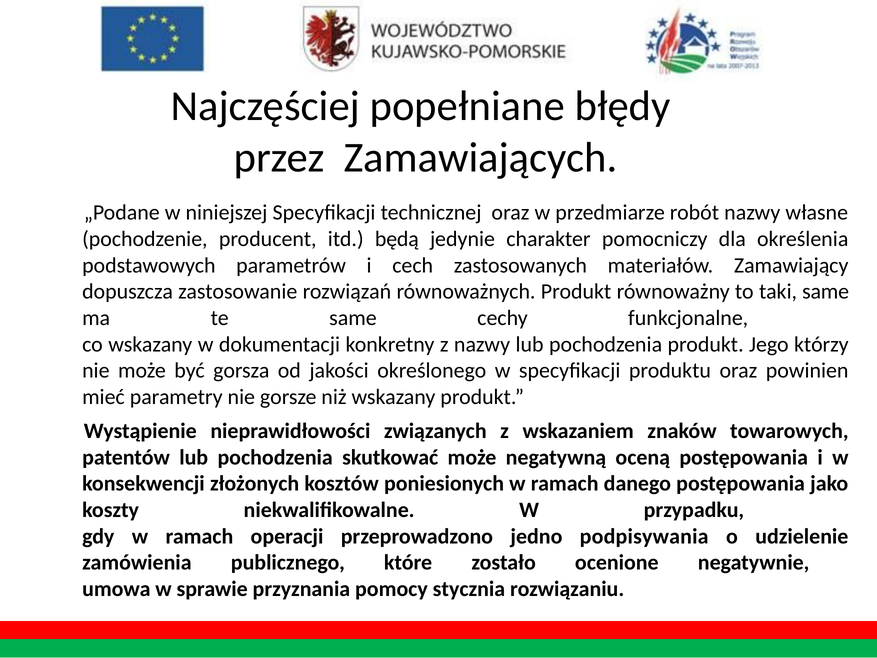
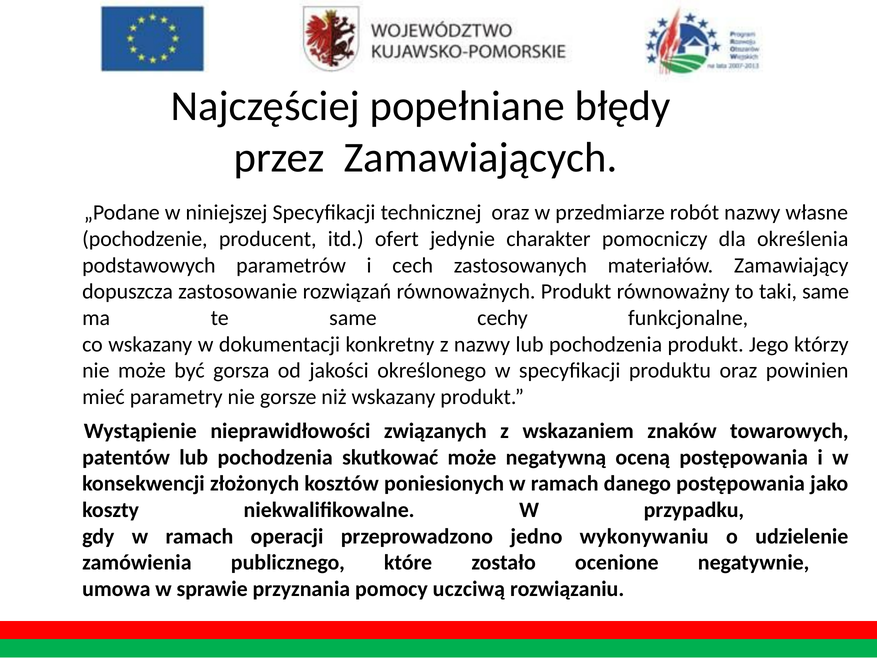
będą: będą -> ofert (397, 239)
podpisywania: podpisywania -> wykonywaniu (644, 536)
stycznia: stycznia -> uczciwą (469, 589)
